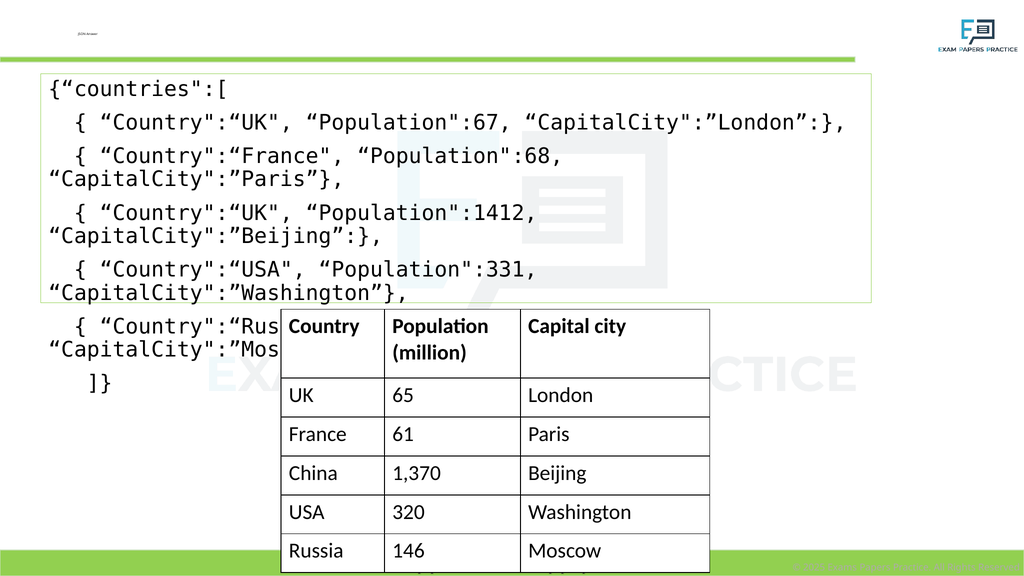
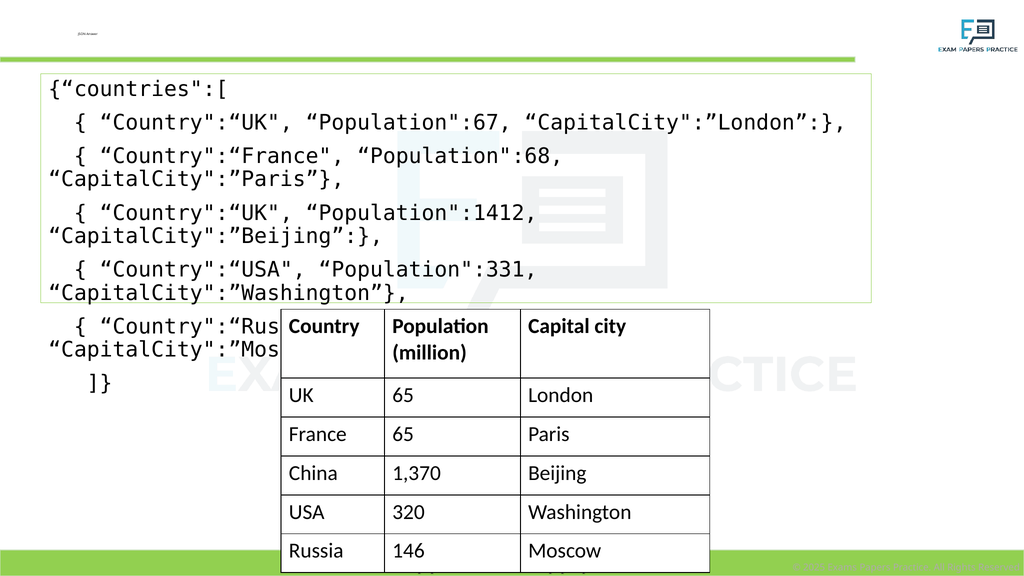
France 61: 61 -> 65 (403, 434)
